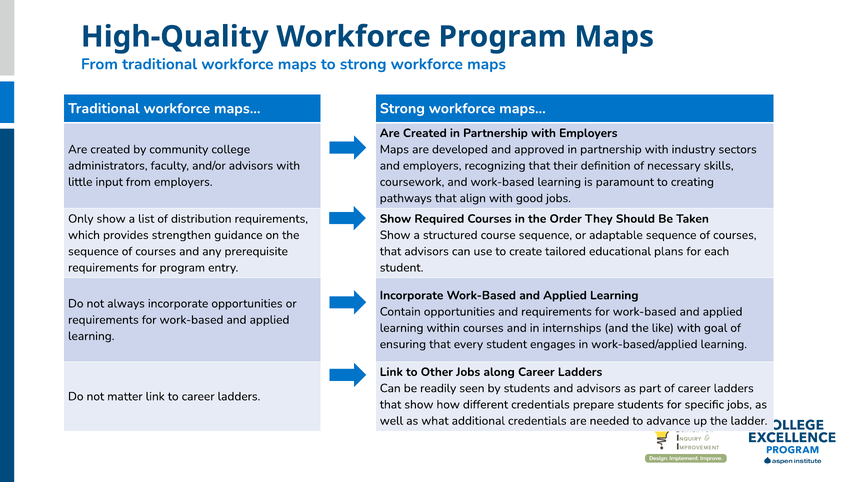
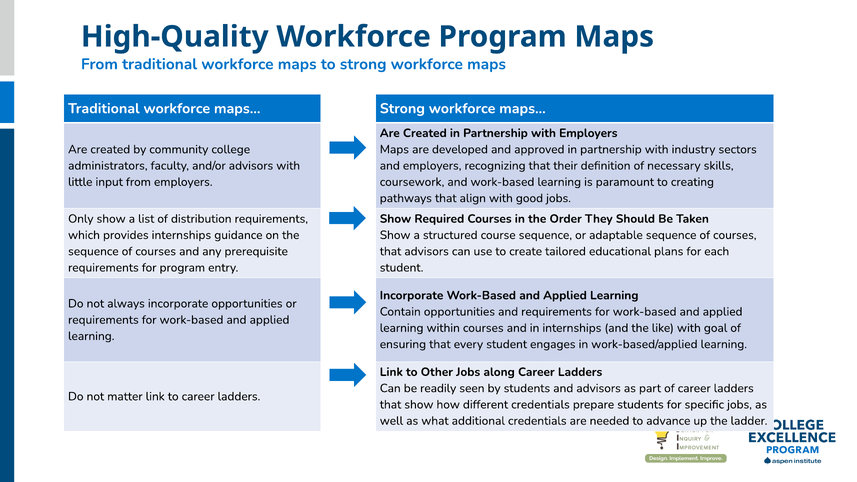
provides strengthen: strengthen -> internships (181, 235)
